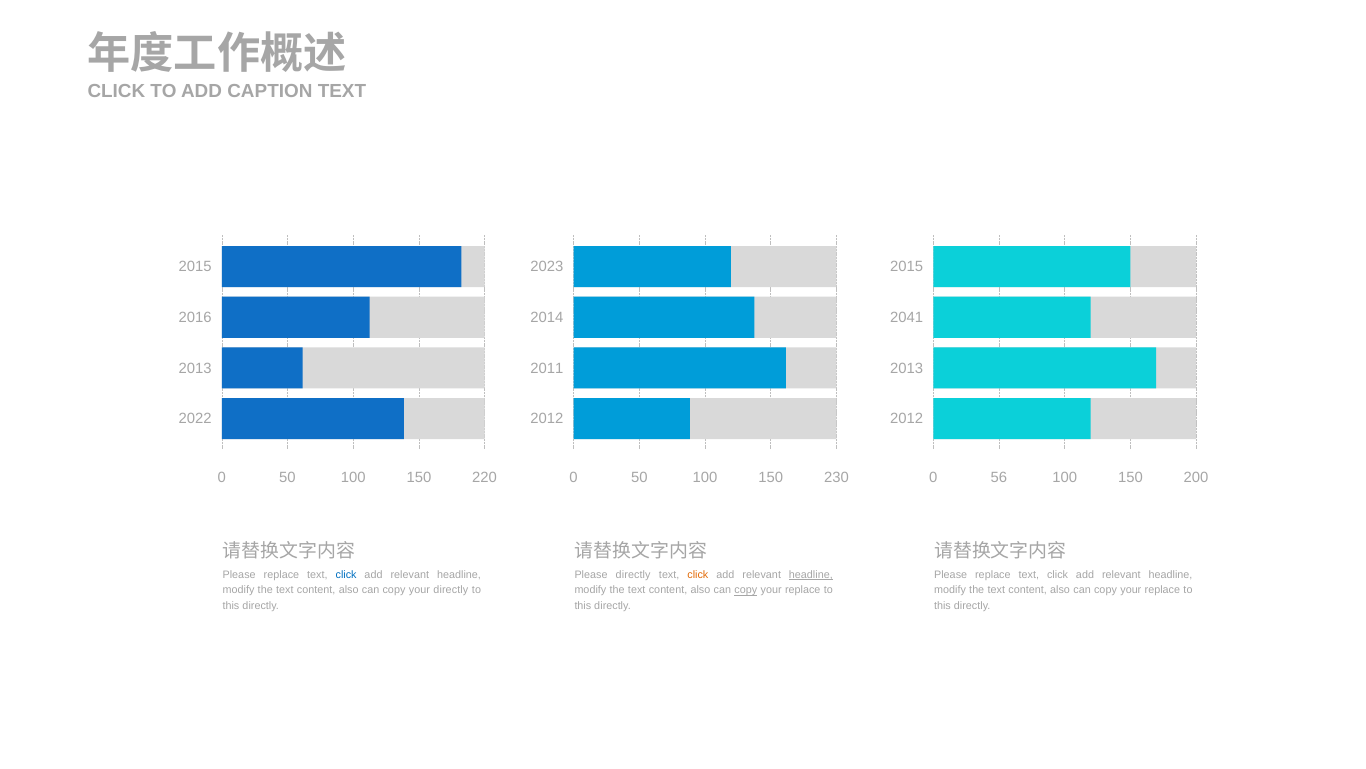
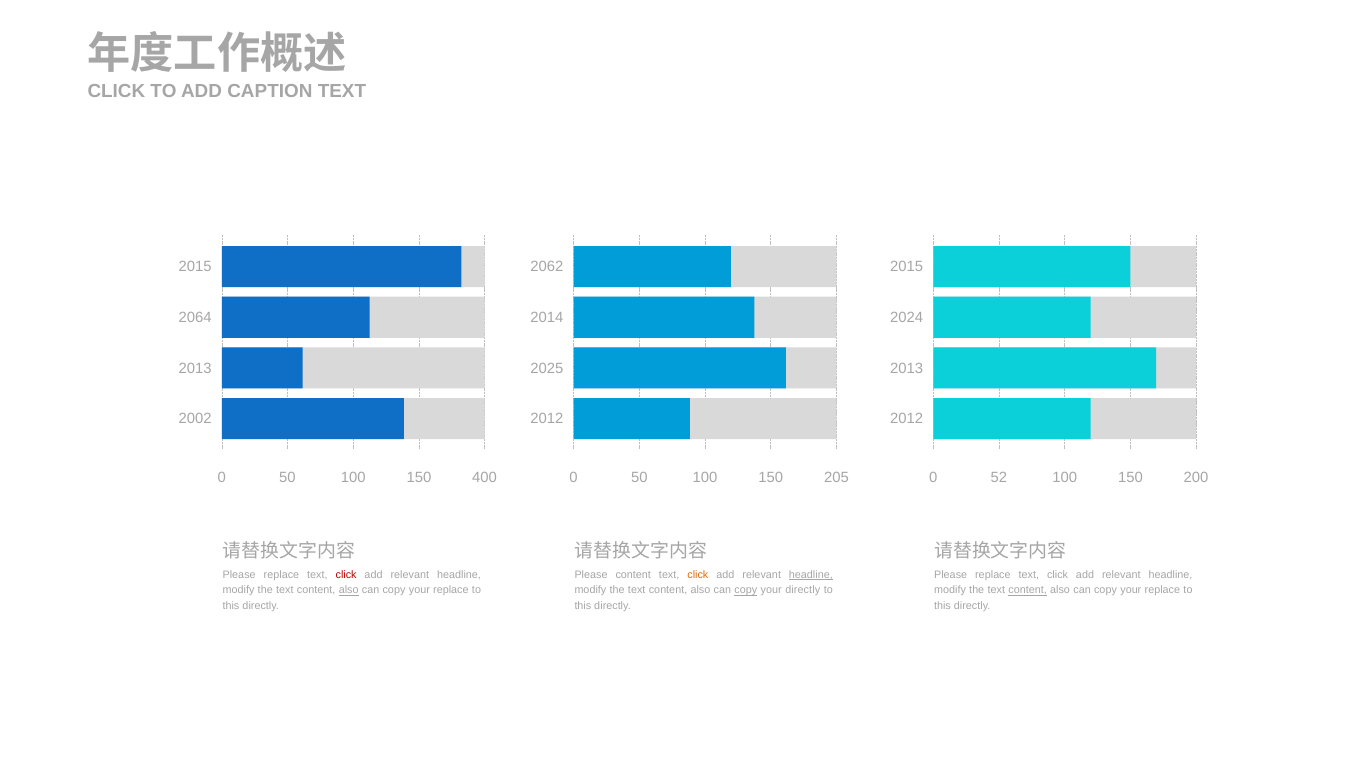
2023: 2023 -> 2062 (547, 267)
2016: 2016 -> 2064 (195, 317)
2041: 2041 -> 2024 (907, 317)
2011: 2011 -> 2025 (547, 368)
2022: 2022 -> 2002 (195, 419)
220: 220 -> 400 (485, 478)
230: 230 -> 205 (836, 478)
56: 56 -> 52 (999, 478)
click colour: blue -> red (346, 574)
Please directly: directly -> content (633, 574)
also underline: none -> present (349, 590)
directly: directly -> replace (451, 590)
replace: replace -> directly (803, 590)
content underline: none -> present (1028, 590)
